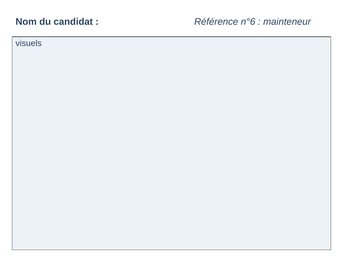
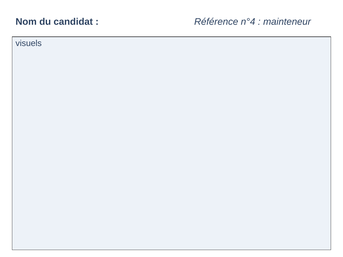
n°6: n°6 -> n°4 (248, 22)
